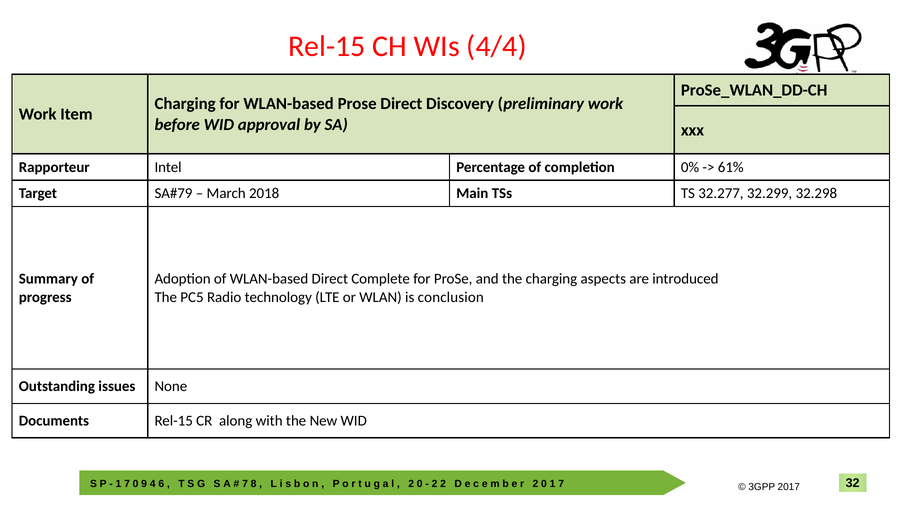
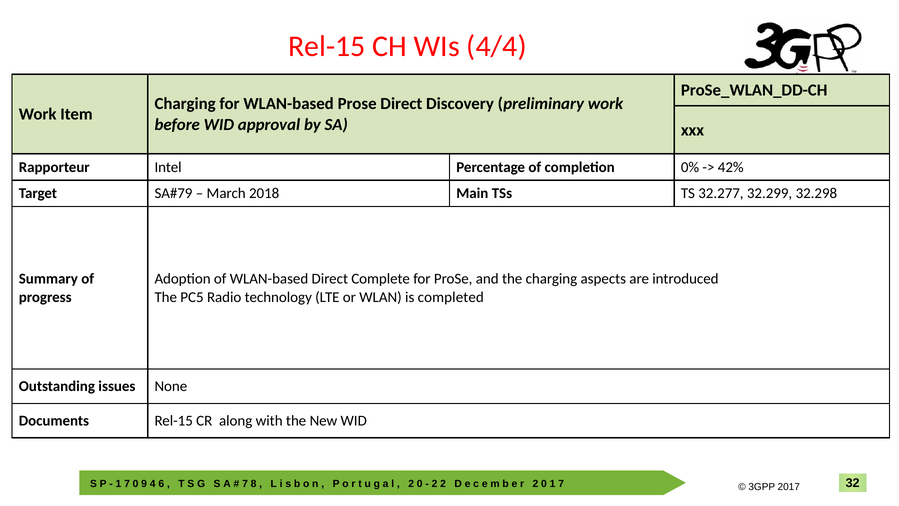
61%: 61% -> 42% (731, 167)
conclusion: conclusion -> completed (451, 297)
